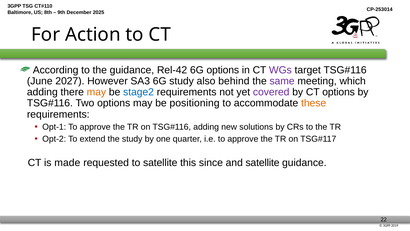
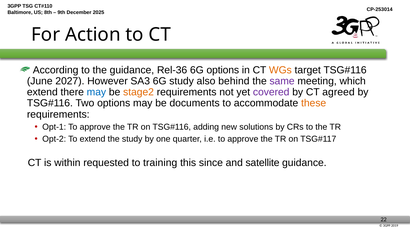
Rel-42: Rel-42 -> Rel-36 (172, 70)
WGs colour: purple -> orange (280, 70)
adding: adding -> extend (42, 92)
may colour: orange -> blue (96, 92)
stage2 colour: blue -> orange (139, 92)
CT options: options -> agreed (338, 92)
positioning: positioning -> documents (195, 103)
made: made -> within (67, 162)
to satellite: satellite -> training (160, 162)
